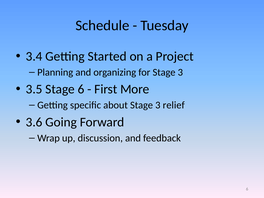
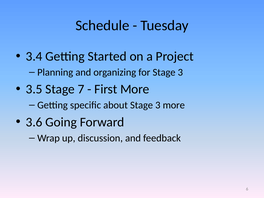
Stage 6: 6 -> 7 (81, 89)
3 relief: relief -> more (174, 105)
